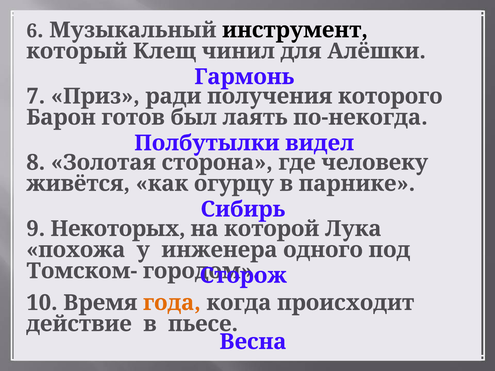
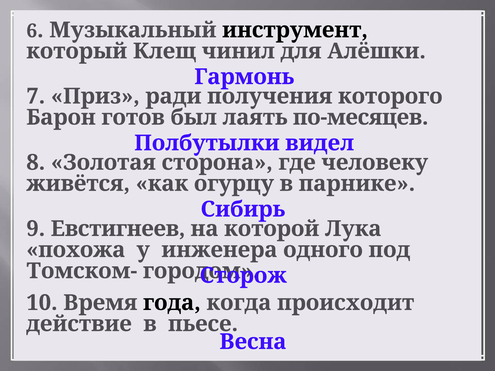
по-некогда: по-некогда -> по-месяцев (361, 117)
Некоторых: Некоторых -> Евстигнеев (118, 229)
года colour: orange -> black (172, 303)
